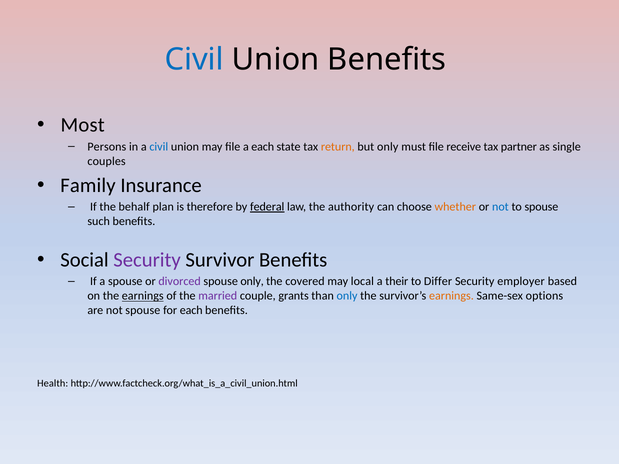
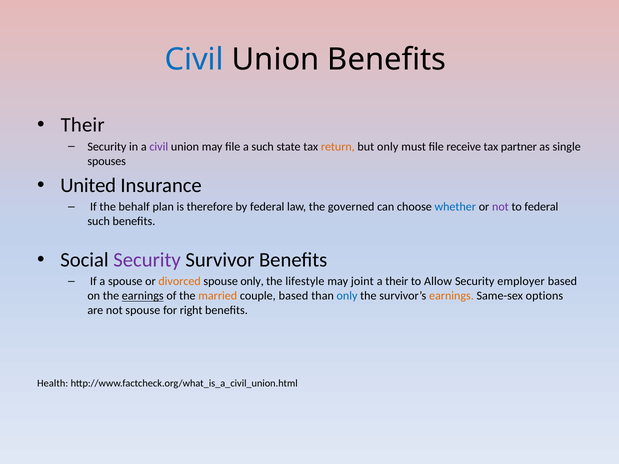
Most: Most -> Their (83, 125)
Persons: Persons -> Security (107, 147)
civil colour: blue -> purple (159, 147)
a each: each -> such (263, 147)
couples: couples -> spouses (107, 161)
Family: Family -> United (88, 185)
federal underline: present -> none (267, 207)
authority: authority -> governed (351, 207)
whether colour: orange -> blue (455, 207)
not colour: blue -> purple (500, 207)
to spouse: spouse -> federal (541, 207)
divorced colour: purple -> orange (180, 282)
covered: covered -> lifestyle (305, 282)
local: local -> joint (362, 282)
Differ: Differ -> Allow (438, 282)
married colour: purple -> orange (218, 296)
couple grants: grants -> based (293, 296)
for each: each -> right (191, 311)
